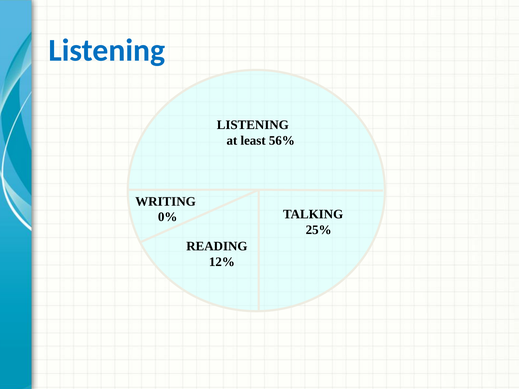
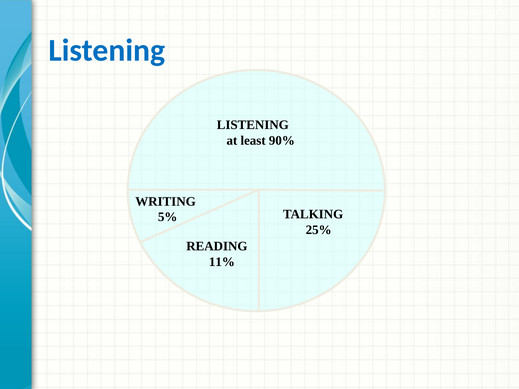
56%: 56% -> 90% (282, 141)
0%: 0% -> 5% (168, 217)
12%: 12% -> 11% (222, 262)
